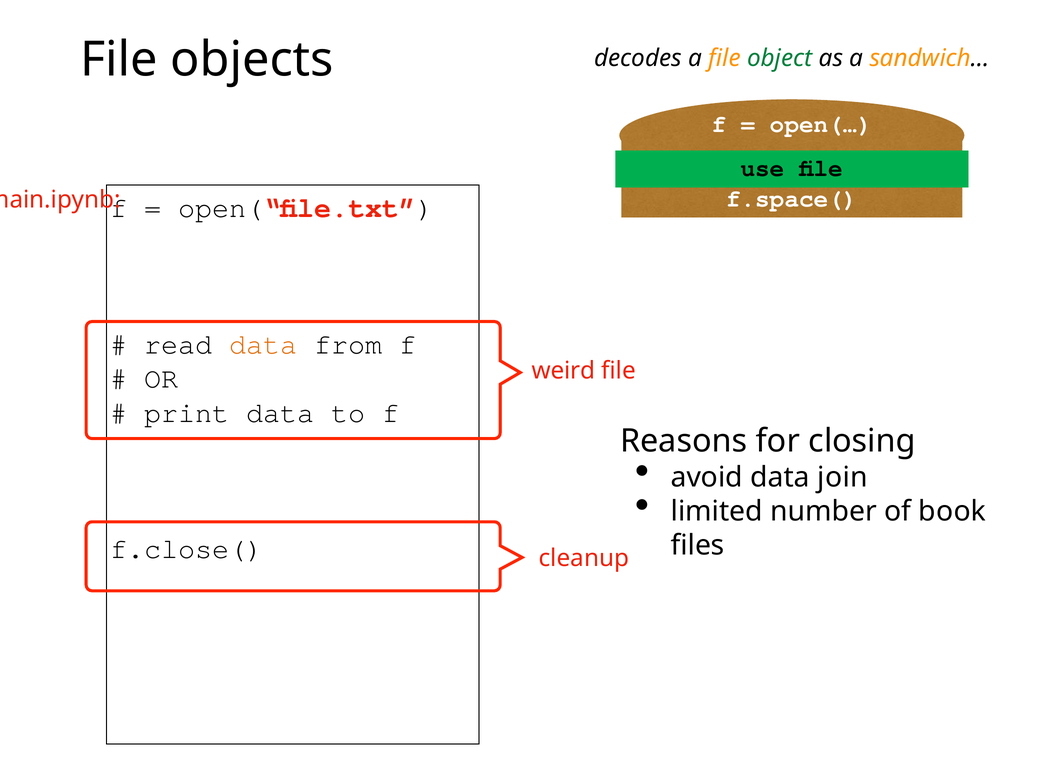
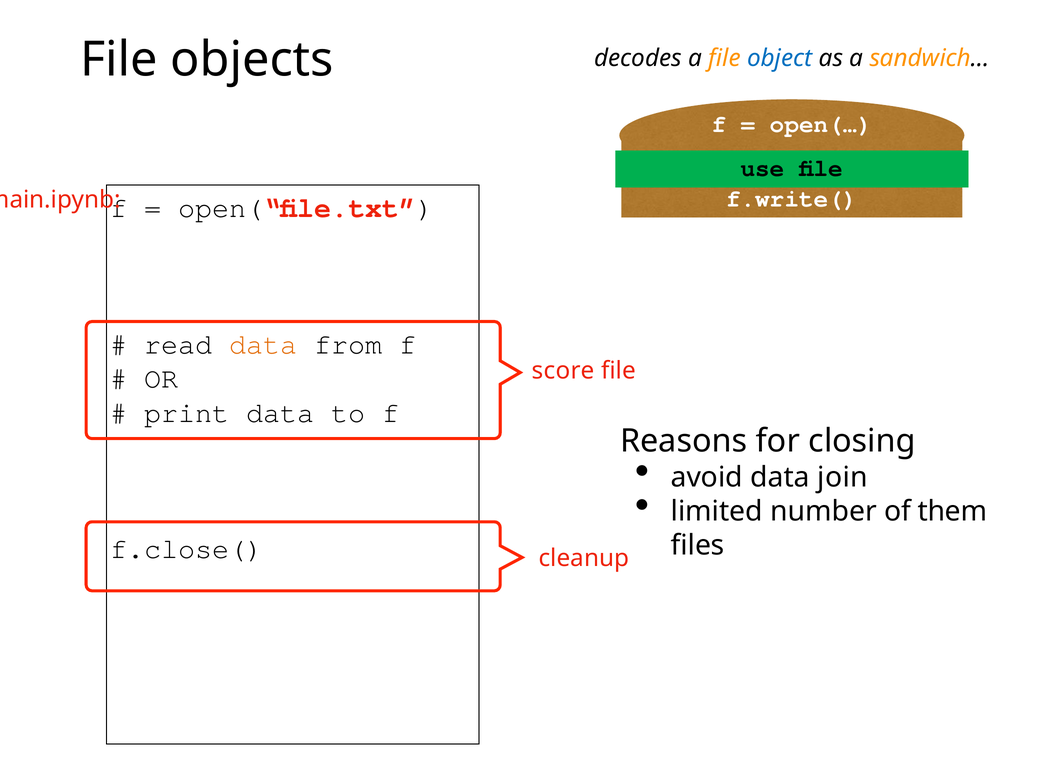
object colour: green -> blue (780, 58)
f.space(: f.space( -> f.write( (792, 198)
weird: weird -> score (563, 371)
book: book -> them (952, 511)
